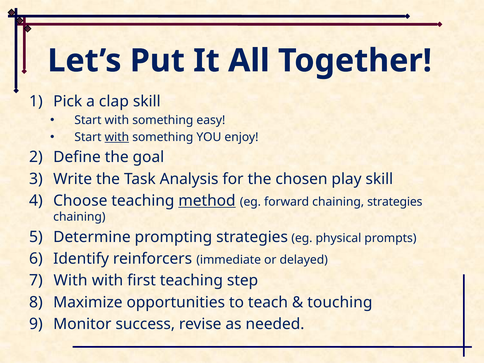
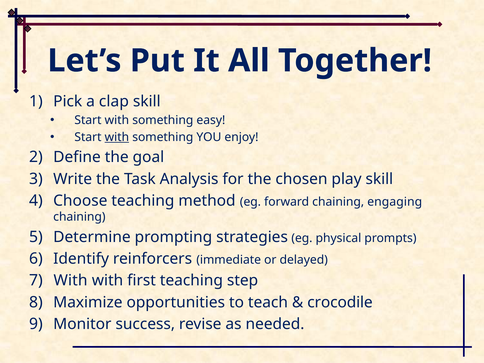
method underline: present -> none (207, 201)
chaining strategies: strategies -> engaging (395, 202)
touching: touching -> crocodile (340, 302)
